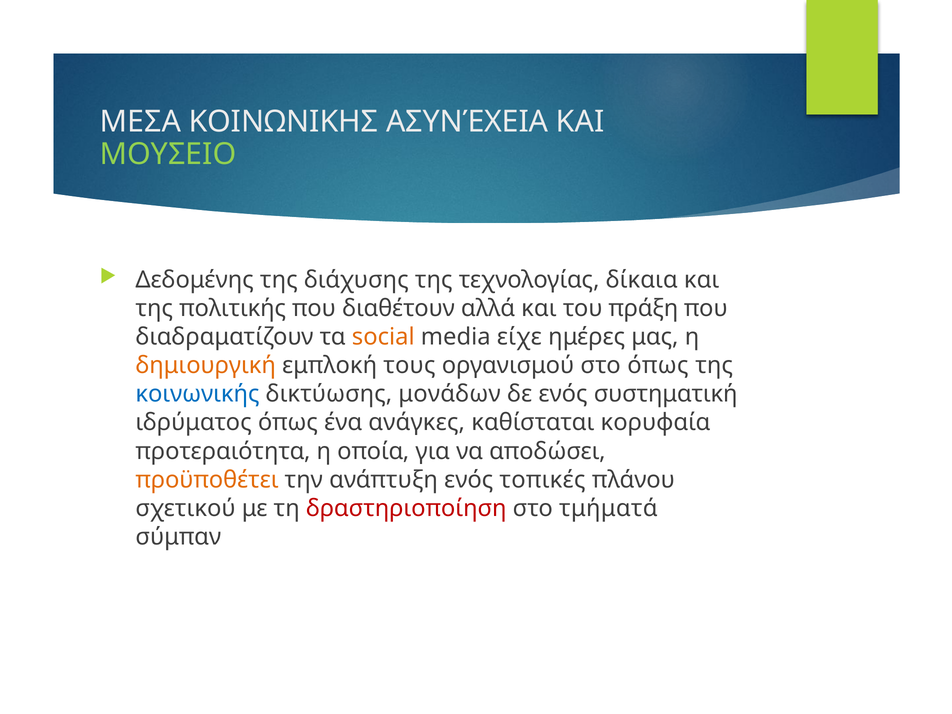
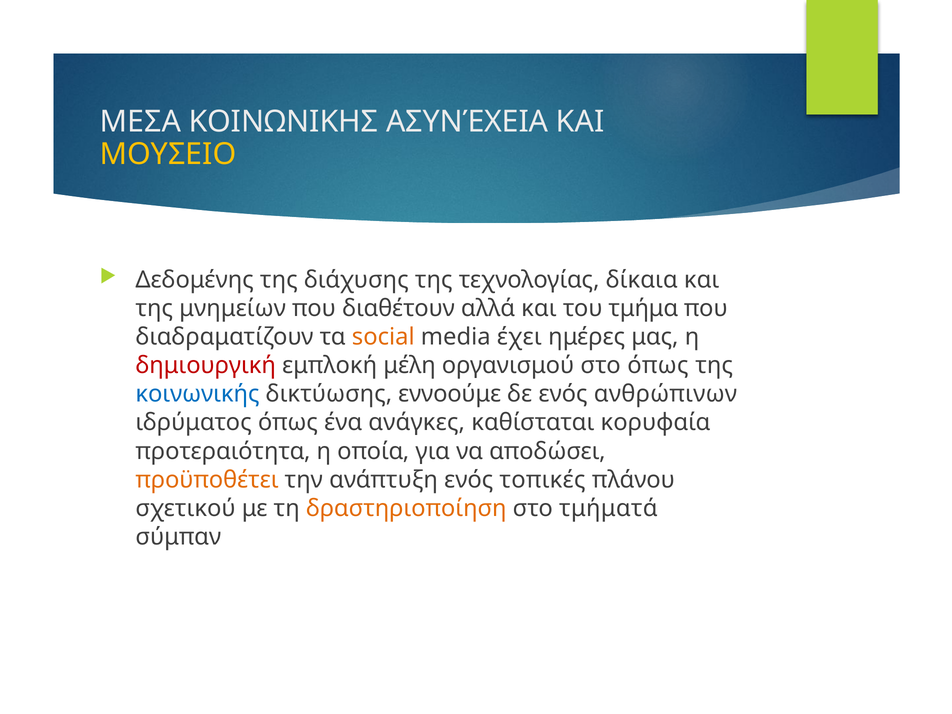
ΜΟΥΣΕΙΟ colour: light green -> yellow (168, 154)
πολιτικής: πολιτικής -> μνημείων (233, 308)
πράξη: πράξη -> τμήμα (643, 308)
είχε: είχε -> έχει (519, 337)
δημιουργική colour: orange -> red (206, 366)
τους: τους -> μέλη (410, 366)
μονάδων: μονάδων -> εννοούμε (450, 394)
συστηματική: συστηματική -> ανθρώπινων (665, 394)
δραστηριοποίηση colour: red -> orange (406, 508)
